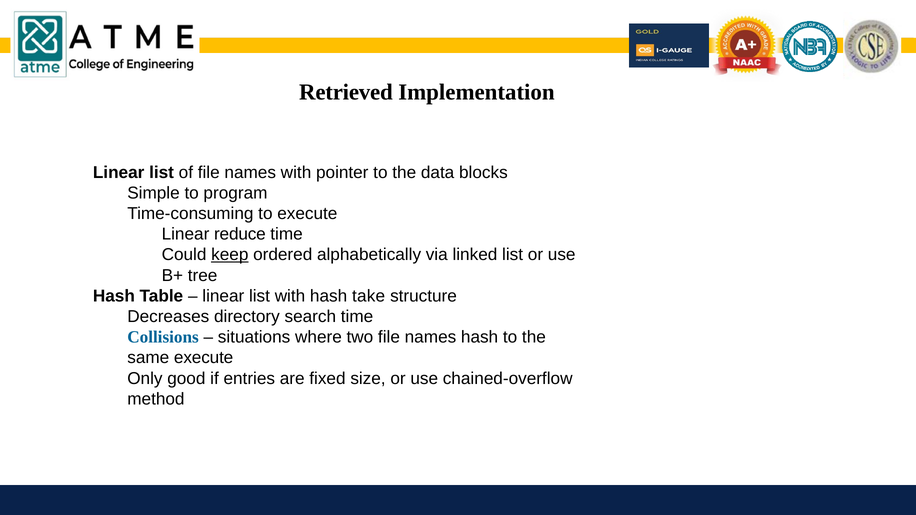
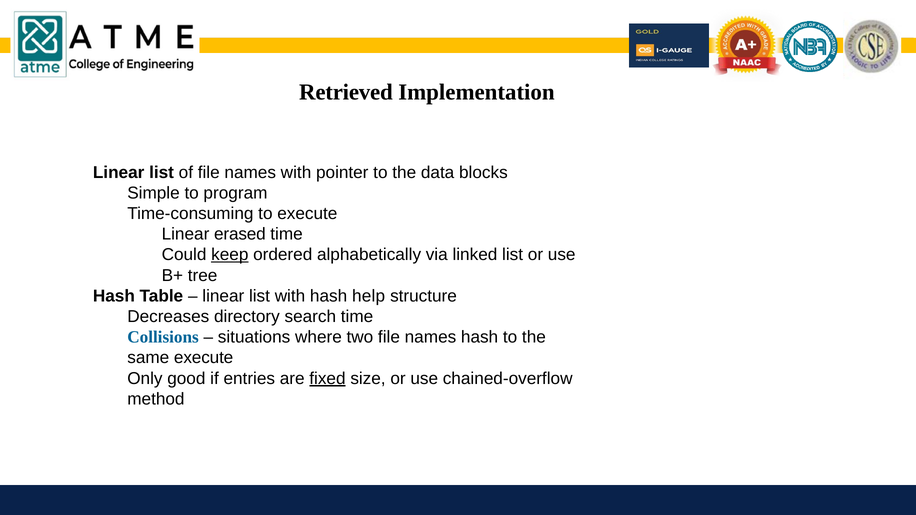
reduce: reduce -> erased (240, 234)
take: take -> help (369, 296)
fixed underline: none -> present (327, 379)
